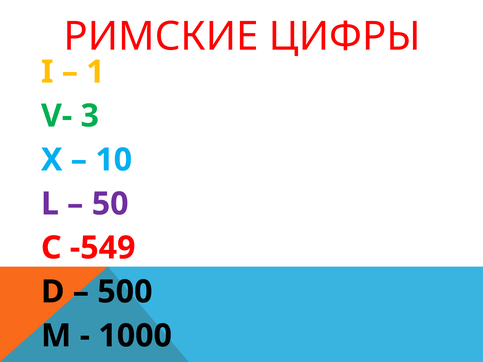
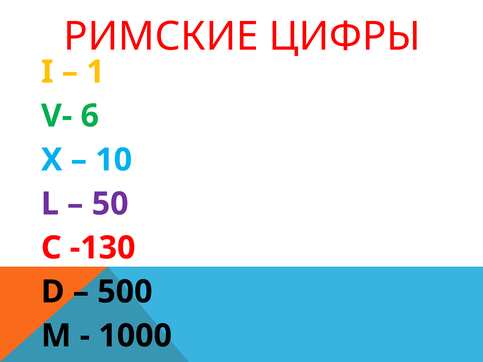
3: 3 -> 6 (90, 116)
-549: -549 -> -130 (103, 248)
